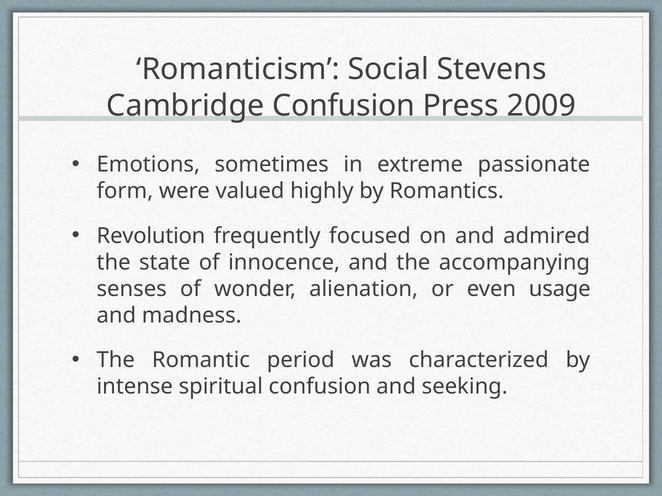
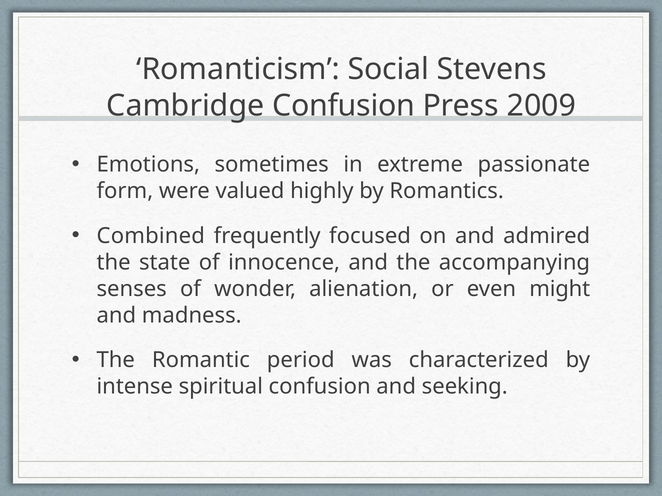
Revolution: Revolution -> Combined (151, 236)
usage: usage -> might (560, 289)
